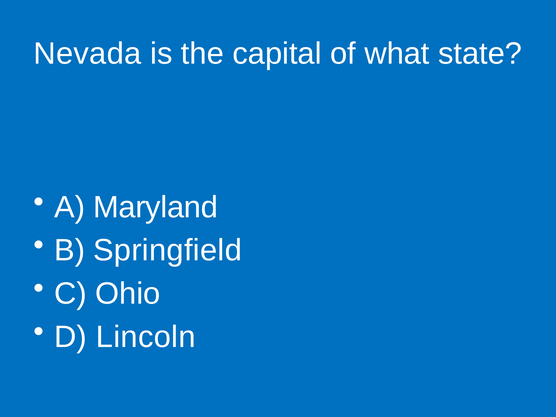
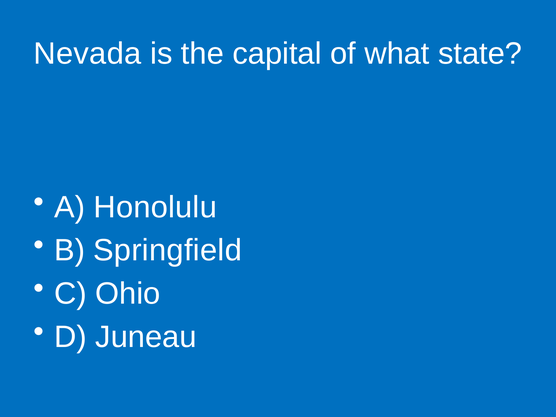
Maryland: Maryland -> Honolulu (155, 207)
Lincoln: Lincoln -> Juneau (146, 337)
